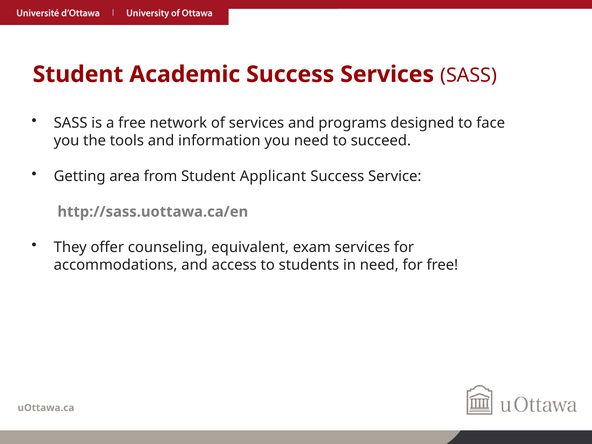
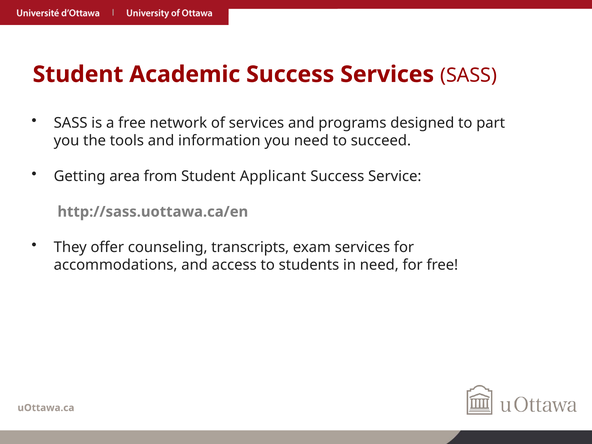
face: face -> part (491, 123)
equivalent: equivalent -> transcripts (250, 247)
